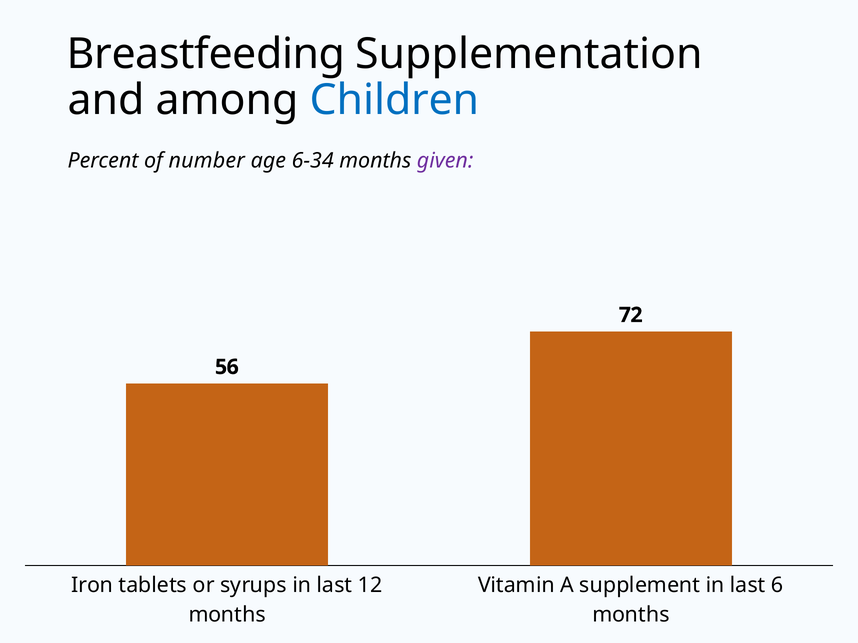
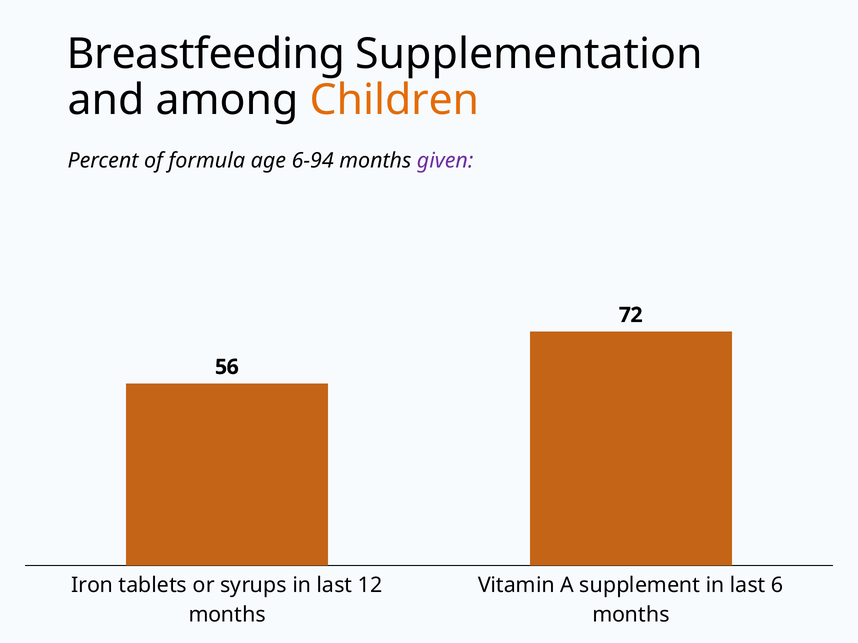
Children colour: blue -> orange (395, 100)
number: number -> formula (207, 161)
6-34: 6-34 -> 6-94 (313, 161)
